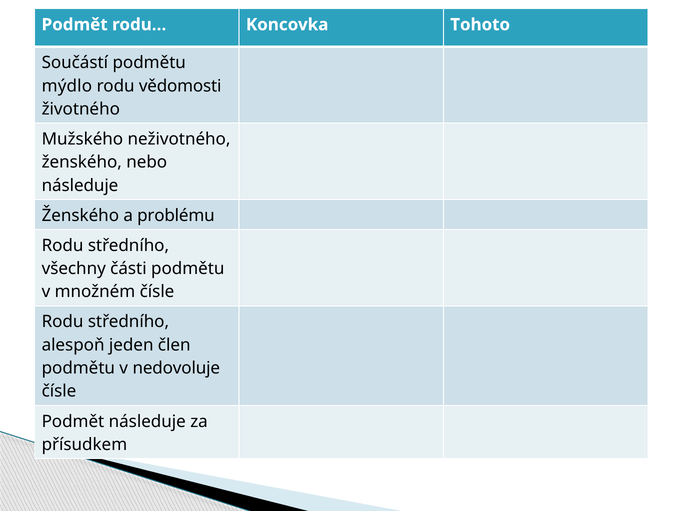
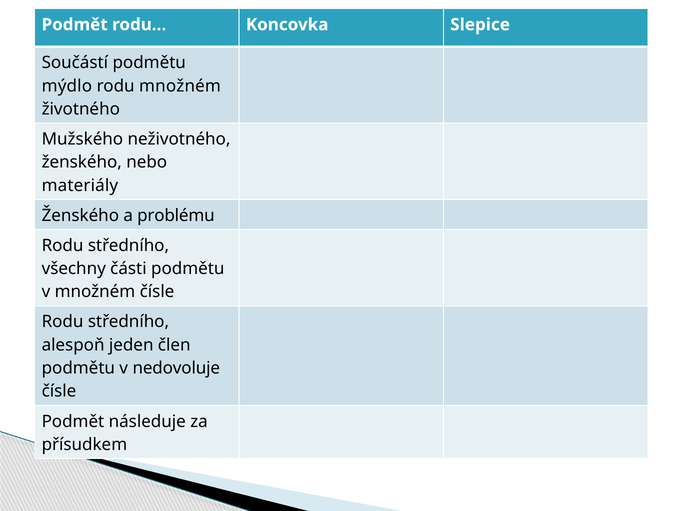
Tohoto: Tohoto -> Slepice (480, 25)
rodu vědomosti: vědomosti -> množném (180, 86)
následuje: následuje -> materiály (80, 185)
